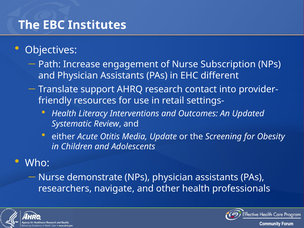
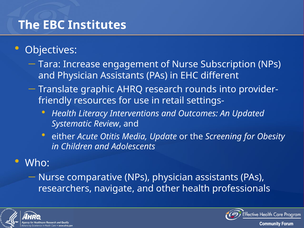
Path: Path -> Tara (49, 64)
support: support -> graphic (97, 89)
contact: contact -> rounds (201, 89)
demonstrate: demonstrate -> comparative (95, 177)
